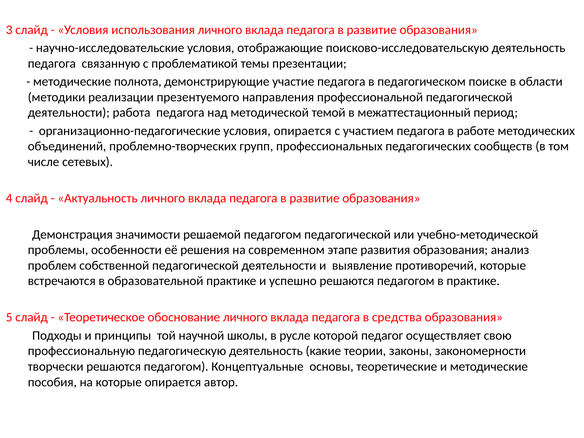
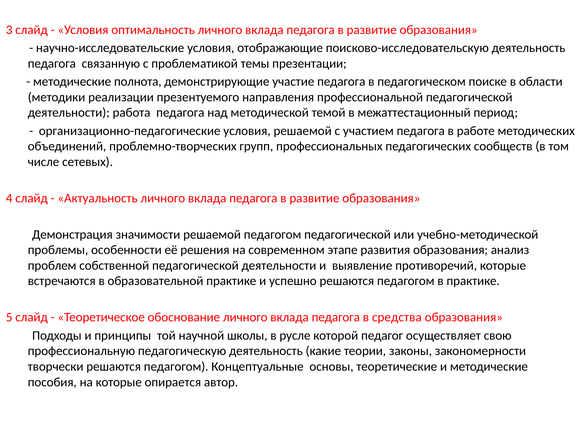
использования: использования -> оптимальность (153, 30)
условия опирается: опирается -> решаемой (303, 131)
